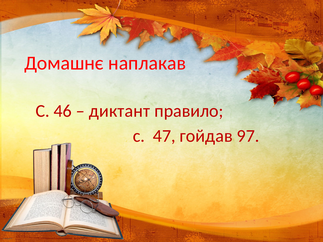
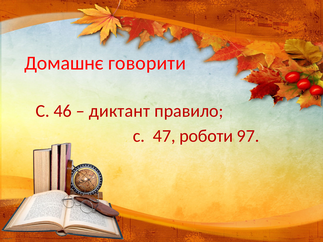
наплакав: наплакав -> говорити (147, 63)
гойдав: гойдав -> роботи (206, 136)
